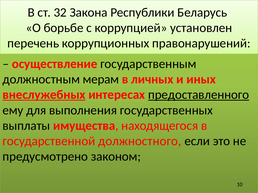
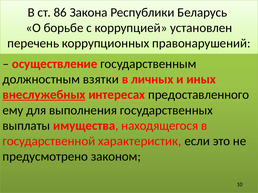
32: 32 -> 86 (60, 12)
мерам: мерам -> взятки (101, 80)
предоставленного underline: present -> none (199, 95)
должностного: должностного -> характеристик (140, 141)
